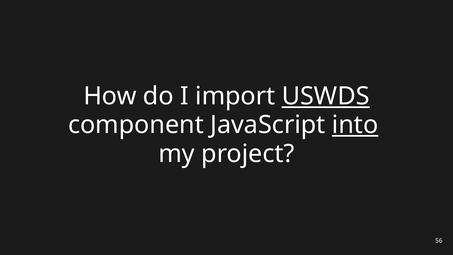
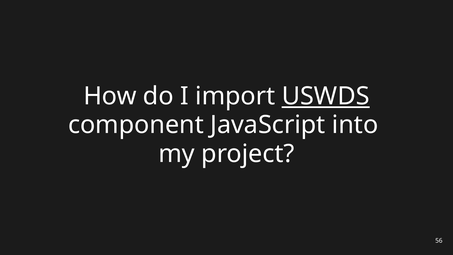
into underline: present -> none (355, 125)
